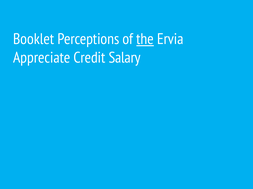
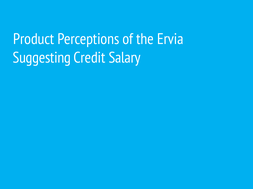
Booklet: Booklet -> Product (34, 39)
the underline: present -> none (145, 39)
Appreciate: Appreciate -> Suggesting (42, 58)
